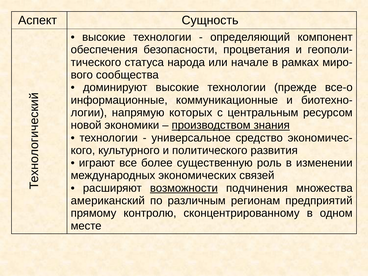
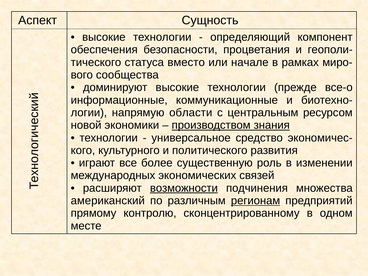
народа: народа -> вместо (186, 62)
которых: которых -> области (191, 113)
регионам underline: none -> present (256, 201)
